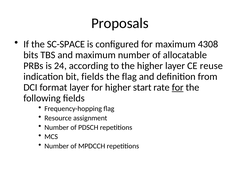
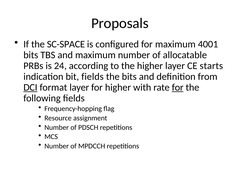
4308: 4308 -> 4001 (208, 44)
reuse: reuse -> starts (211, 66)
the flag: flag -> bits (129, 77)
DCI underline: none -> present (30, 87)
start: start -> with (142, 87)
